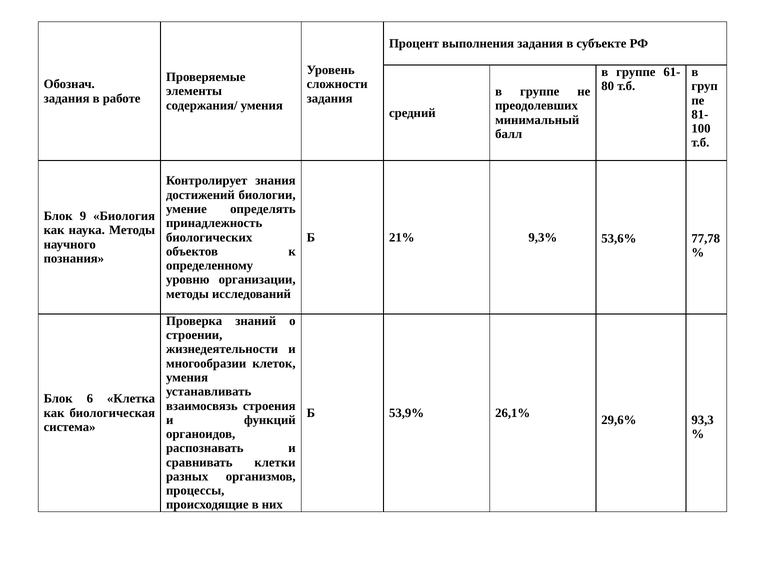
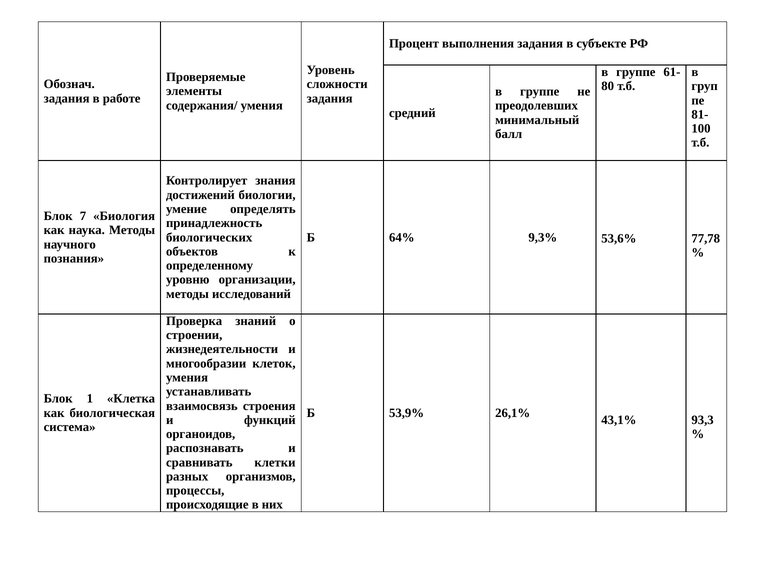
9: 9 -> 7 (83, 216)
21%: 21% -> 64% (402, 238)
6: 6 -> 1 (90, 399)
29,6%: 29,6% -> 43,1% (619, 420)
